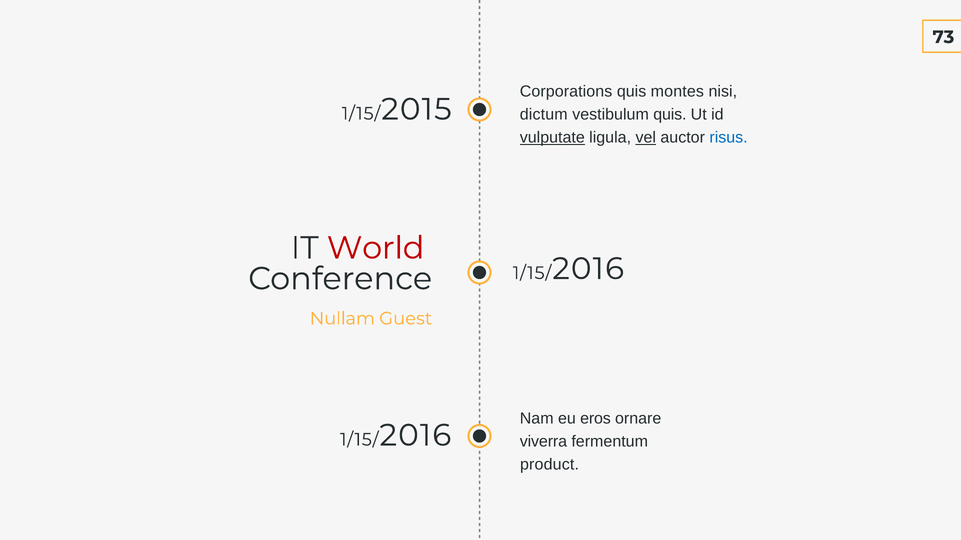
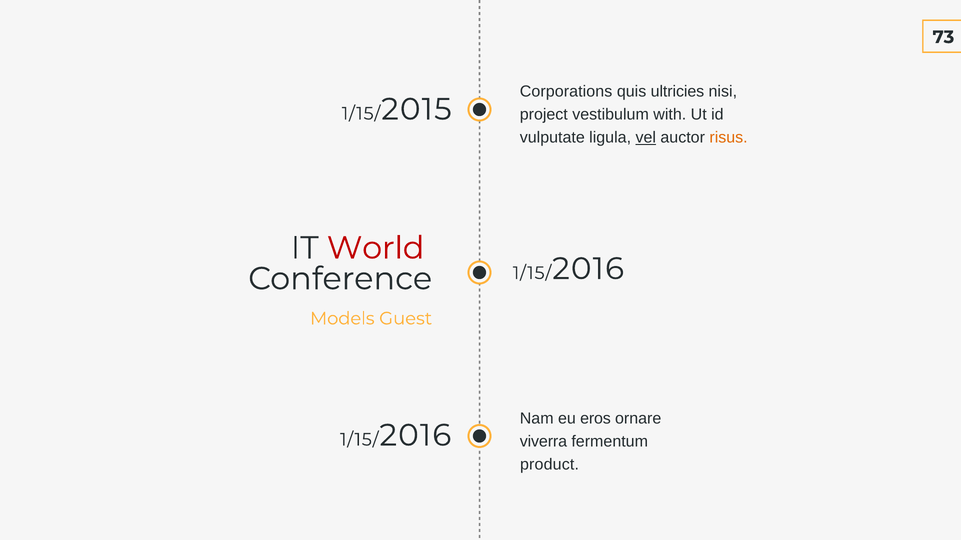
montes: montes -> ultricies (677, 91)
dictum: dictum -> project (544, 114)
vestibulum quis: quis -> with (670, 114)
vulputate underline: present -> none (552, 138)
risus colour: blue -> orange (729, 138)
Nullam: Nullam -> Models (342, 319)
